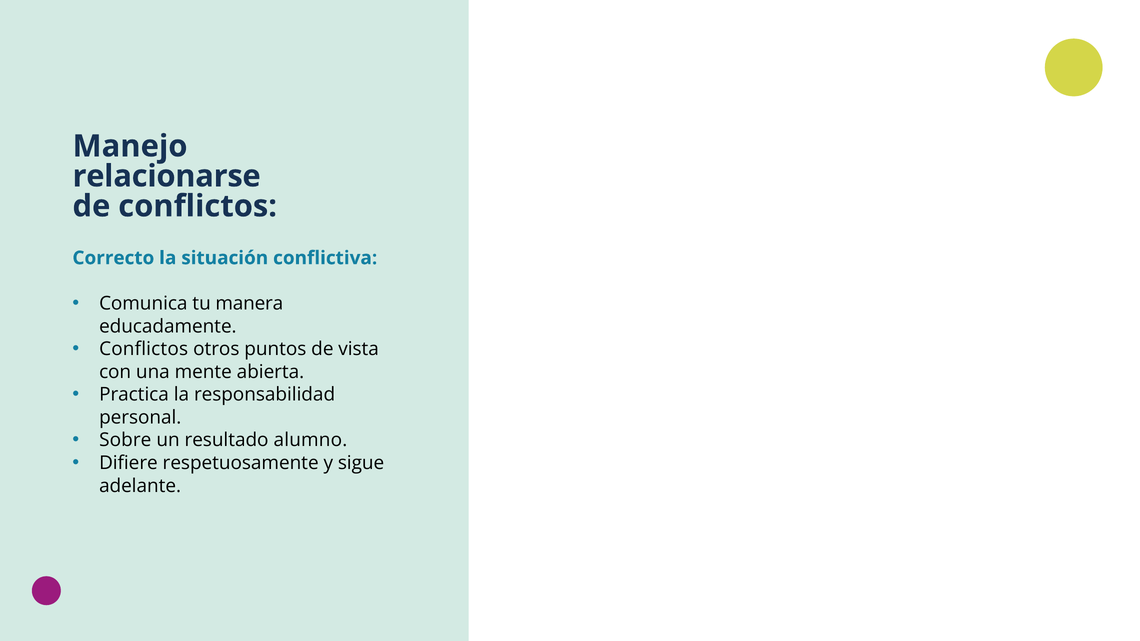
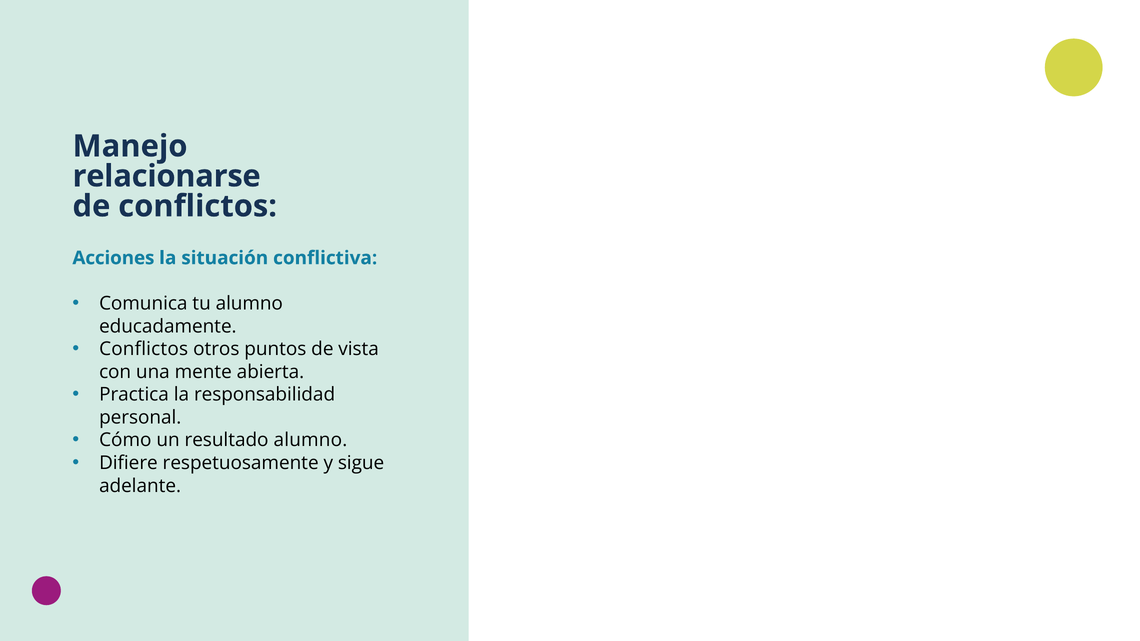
Correcto: Correcto -> Acciones (113, 258)
tu manera: manera -> alumno (249, 304)
Sobre: Sobre -> Cómo (125, 440)
